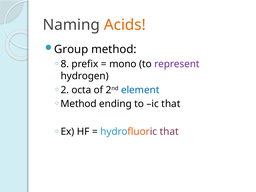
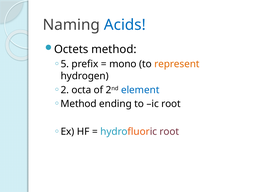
Acids colour: orange -> blue (125, 25)
Group: Group -> Octets (71, 49)
8: 8 -> 5 (65, 64)
represent colour: purple -> orange (177, 64)
ic that: that -> root (171, 104)
hydrofluoric that: that -> root (169, 132)
